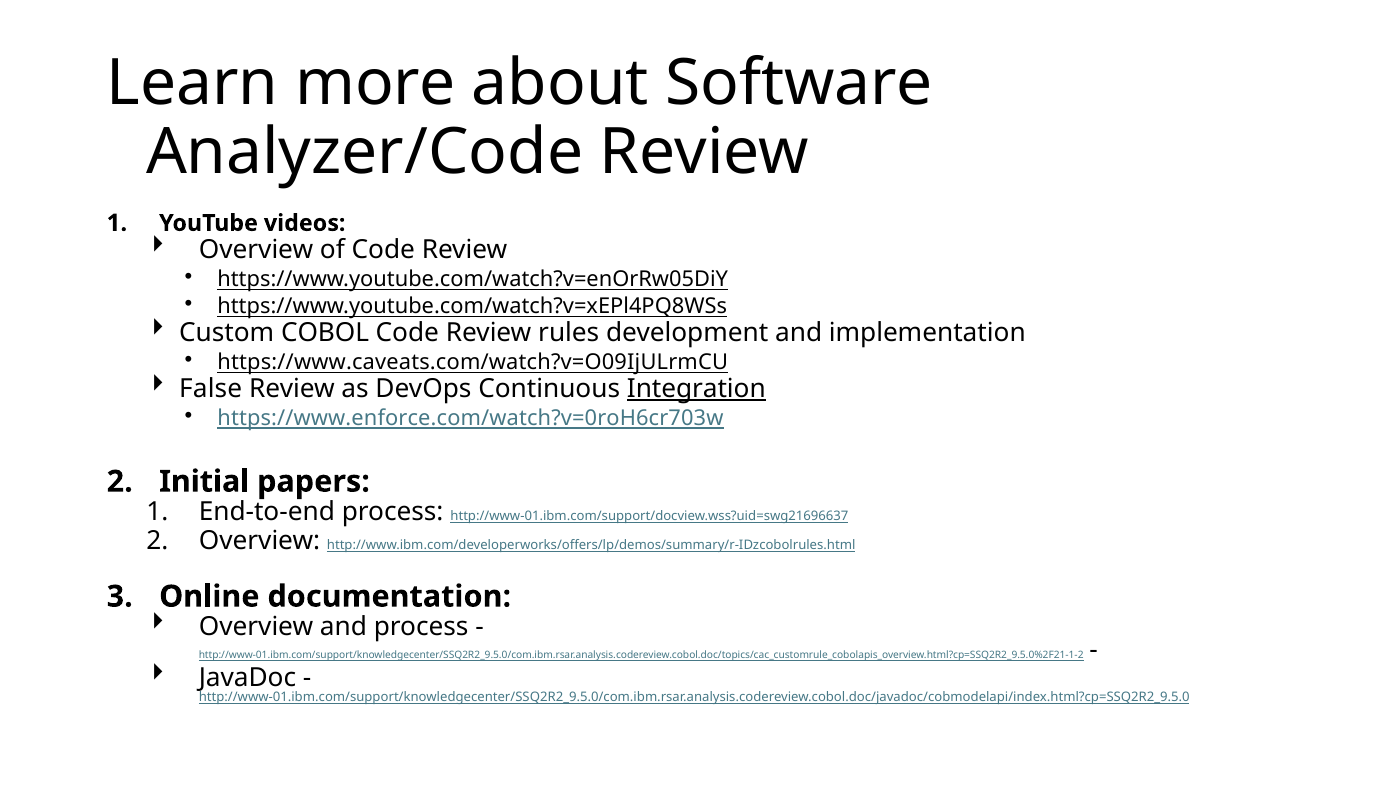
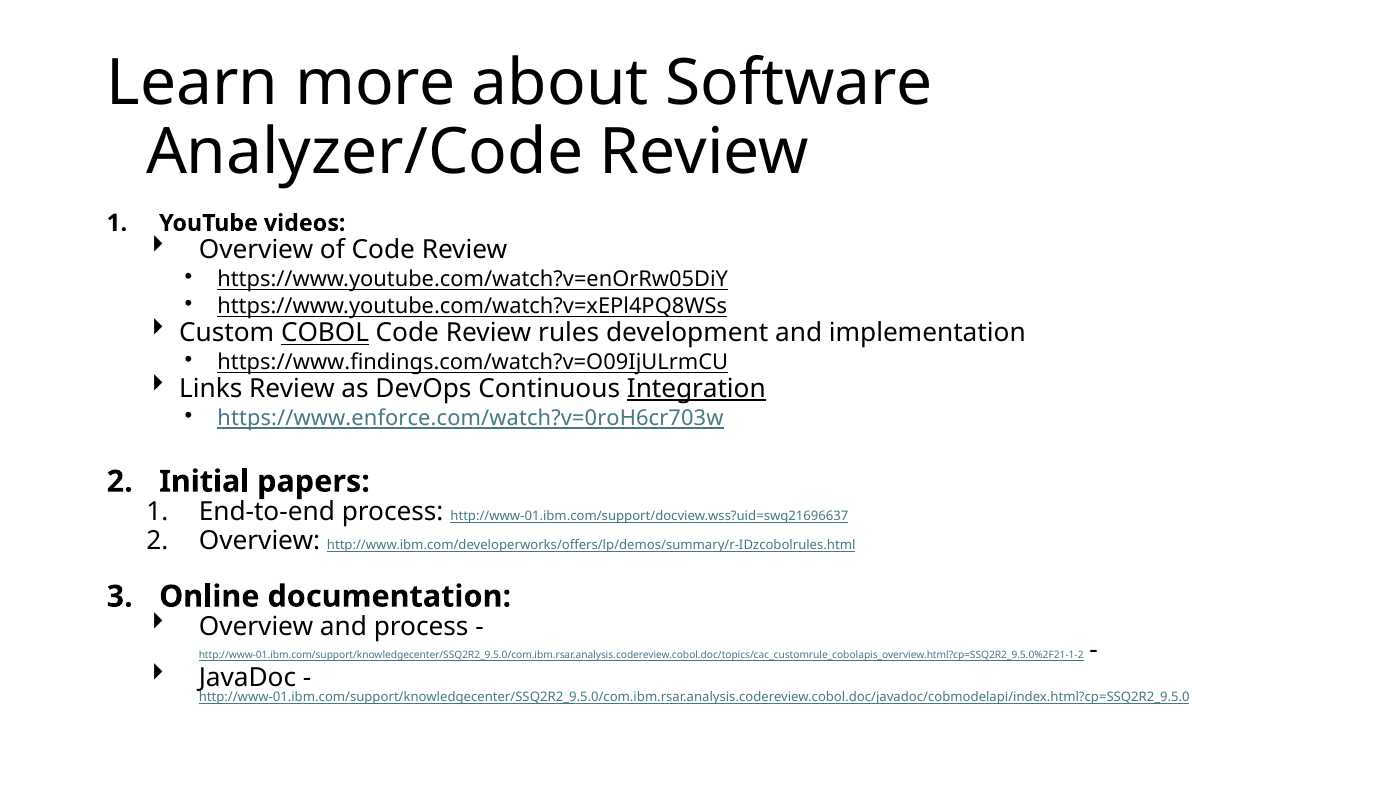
COBOL underline: none -> present (325, 333)
https://www.caveats.com/watch?v=O09IjULrmCU: https://www.caveats.com/watch?v=O09IjULrmCU -> https://www.findings.com/watch?v=O09IjULrmCU (473, 362)
False: False -> Links (211, 389)
